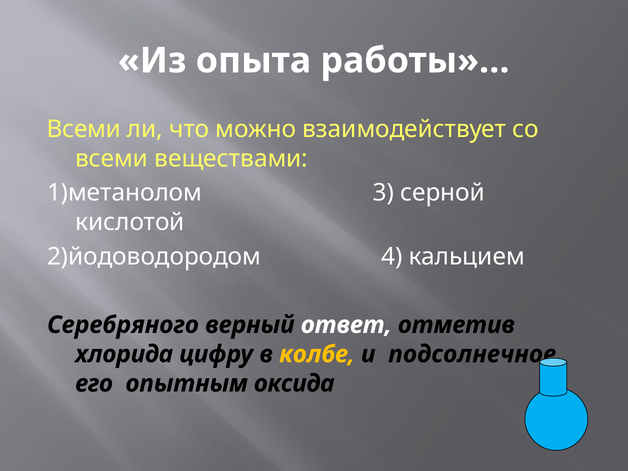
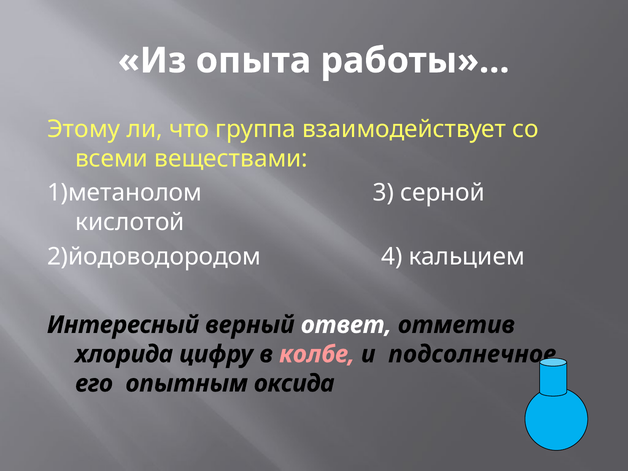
Всеми: Всеми -> Этому (84, 129)
можно: можно -> группа (256, 129)
Серебряного: Серебряного -> Интересный (123, 325)
колбе colour: yellow -> pink (317, 354)
